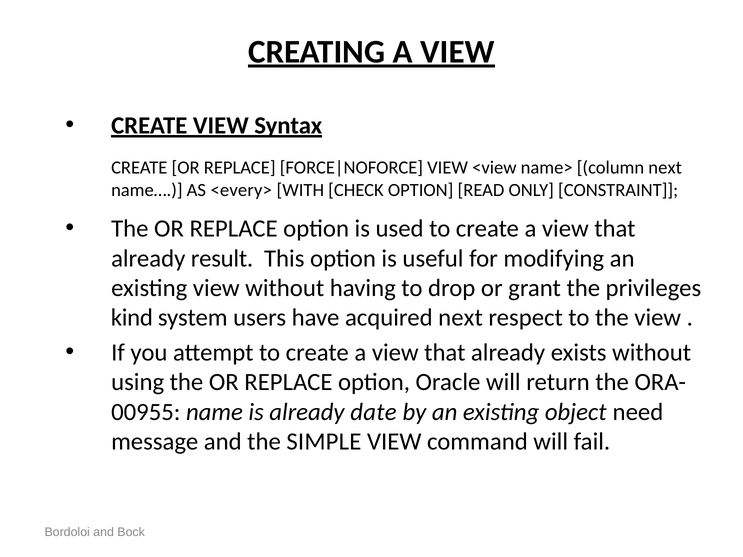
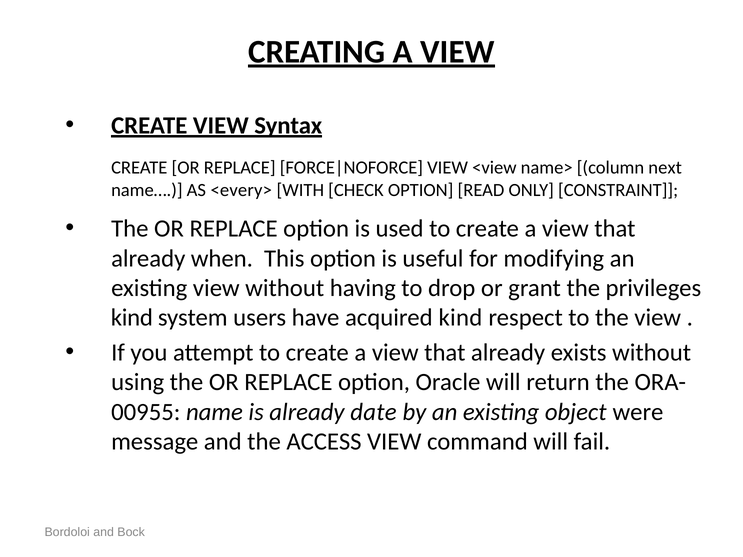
result: result -> when (222, 258)
acquired next: next -> kind (460, 318)
need: need -> were (638, 412)
SIMPLE: SIMPLE -> ACCESS (324, 442)
